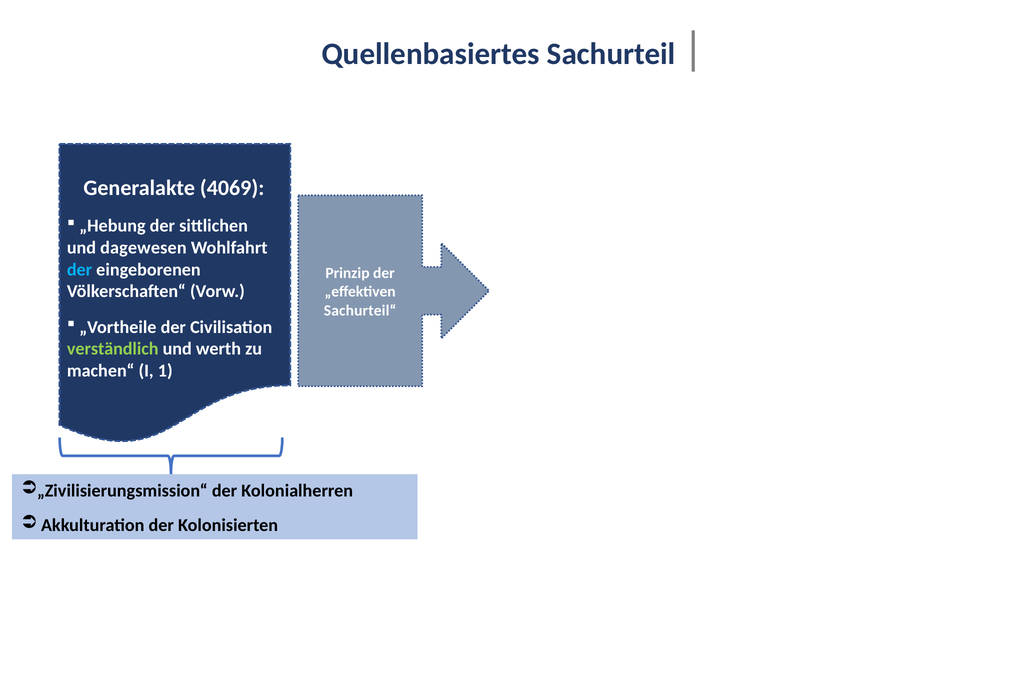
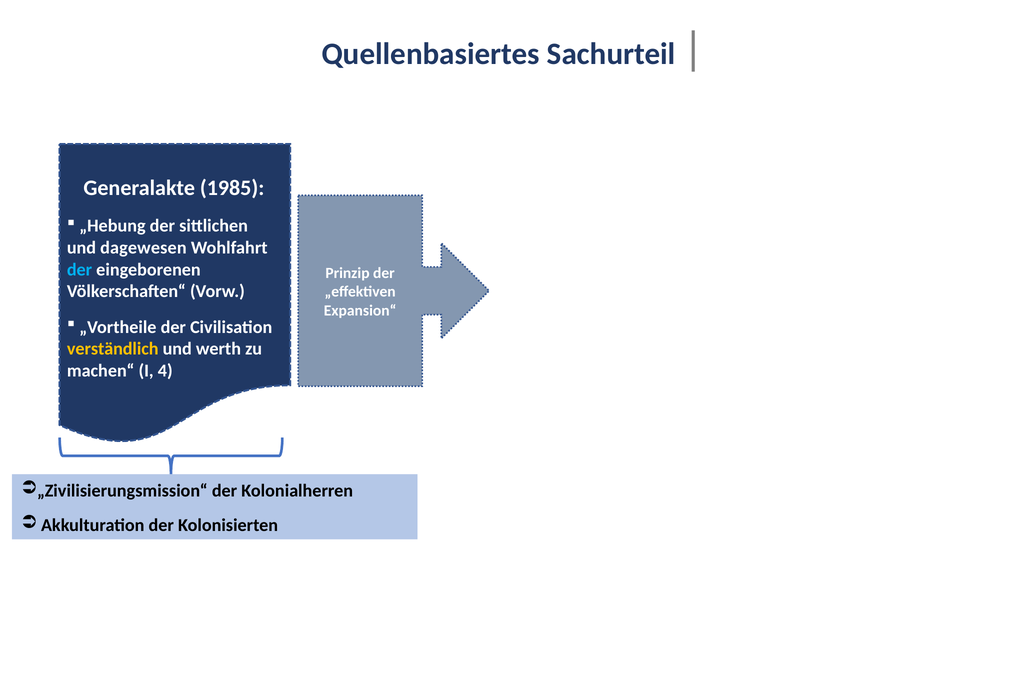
4069: 4069 -> 1985 (232, 188)
Sachurteil“: Sachurteil“ -> Expansion“ (360, 311)
verständlich colour: light green -> yellow (113, 349)
1: 1 -> 4 (165, 371)
